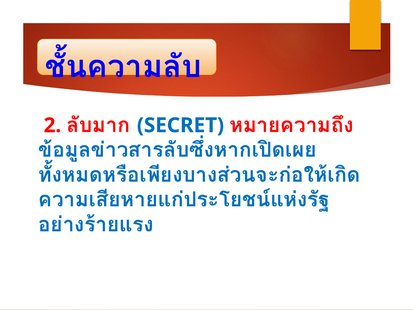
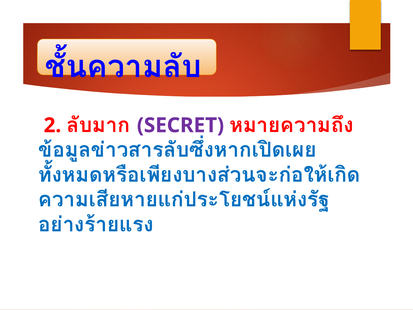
SECRET colour: blue -> purple (180, 125)
